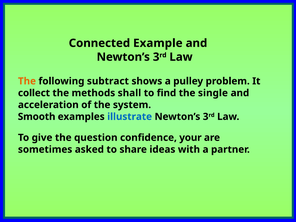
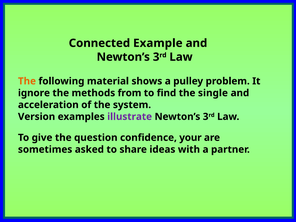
subtract: subtract -> material (108, 81)
collect: collect -> ignore (34, 93)
shall: shall -> from (130, 93)
Smooth: Smooth -> Version (37, 117)
illustrate colour: blue -> purple (130, 117)
